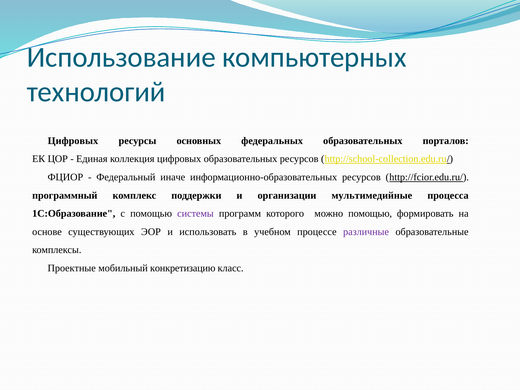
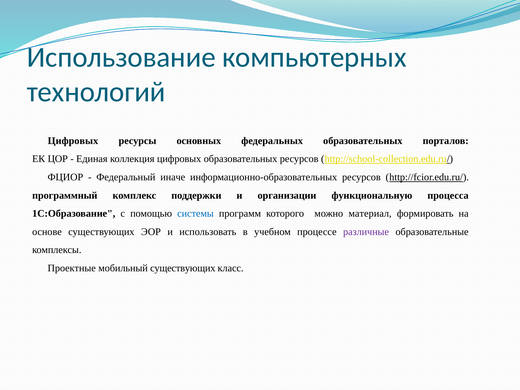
мультимедийные: мультимедийные -> функциональную (372, 195)
системы colour: purple -> blue (195, 214)
можно помощью: помощью -> материал (370, 214)
мобильный конкретизацию: конкретизацию -> существующих (183, 268)
